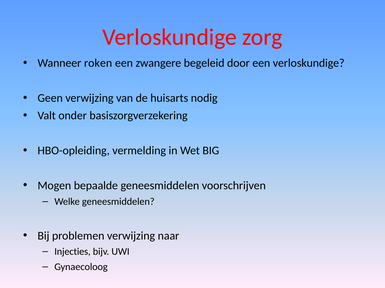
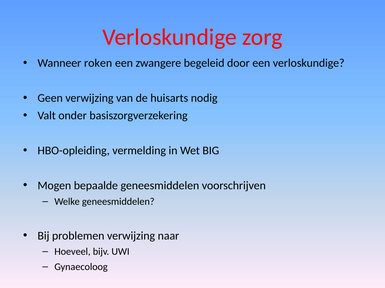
Injecties: Injecties -> Hoeveel (72, 252)
